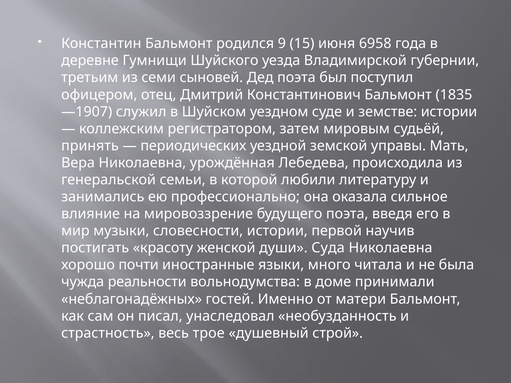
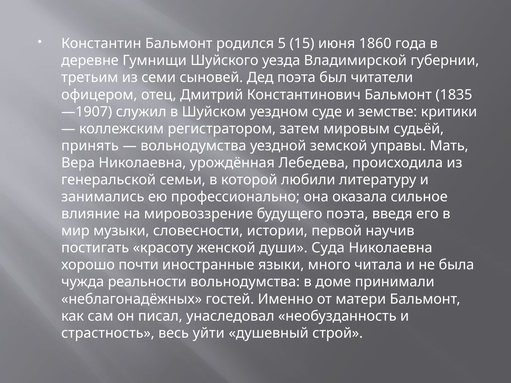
9: 9 -> 5 (282, 44)
6958: 6958 -> 1860 (375, 44)
поступил: поступил -> читатели (382, 78)
земстве истории: истории -> критики (449, 112)
периодических: периодических -> вольнодумства (193, 146)
трое: трое -> уйти (209, 333)
